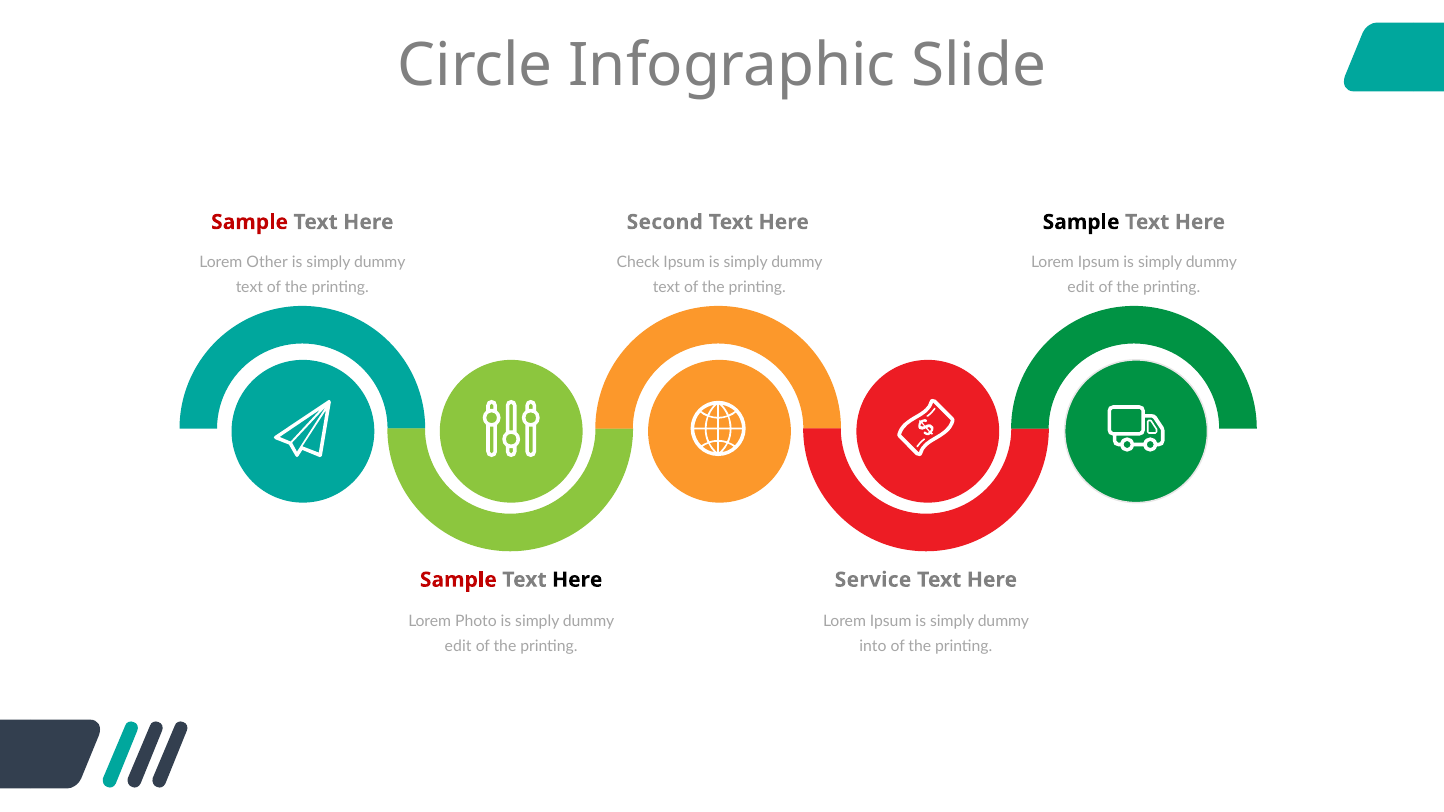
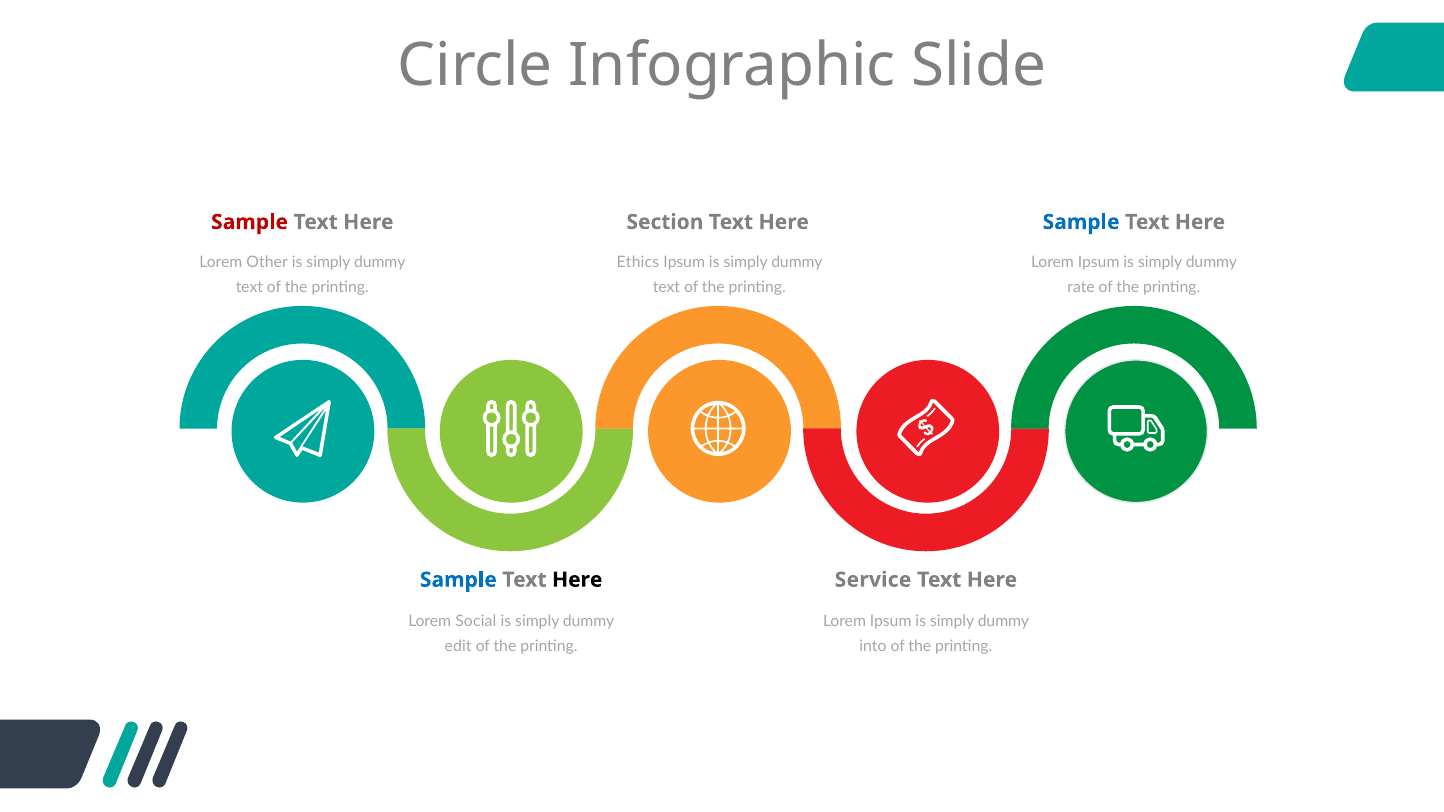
Second: Second -> Section (665, 222)
Sample colour: black -> blue (1081, 222)
Check: Check -> Ethics (638, 263)
edit: edit -> rate (1081, 287)
Sample colour: red -> blue (458, 580)
Photo: Photo -> Social (476, 622)
